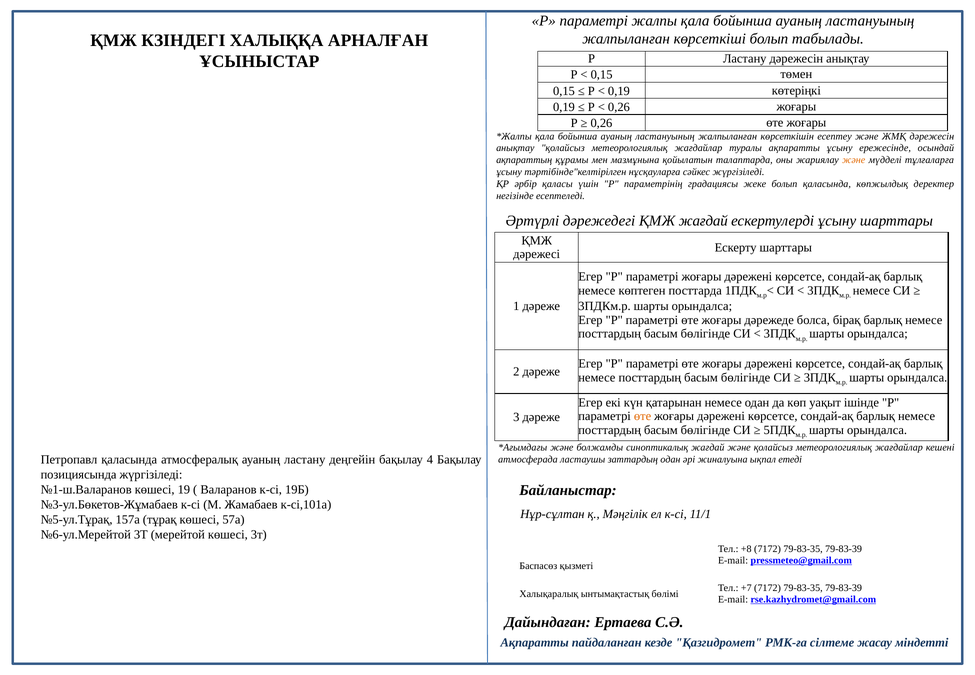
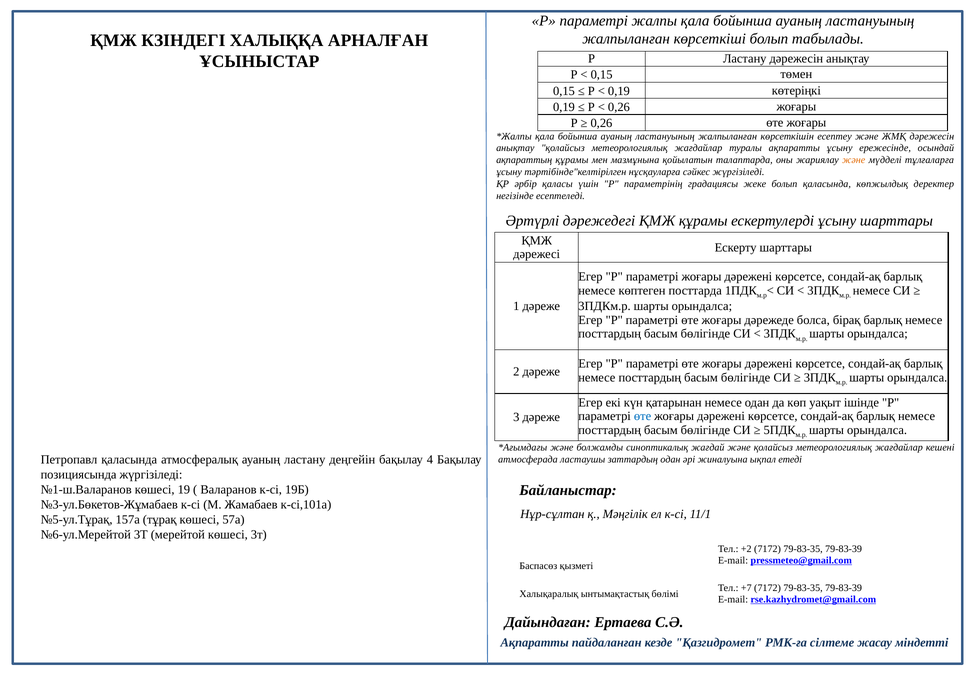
ҚМЖ жағдай: жағдай -> құрамы (703, 221)
өте colour: orange -> blue (643, 416)
+8: +8 -> +2 (746, 549)
